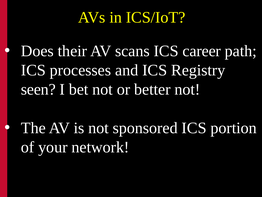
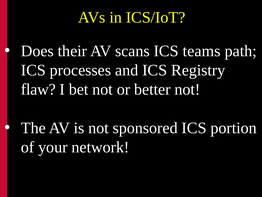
career: career -> teams (202, 51)
seen: seen -> flaw (38, 89)
